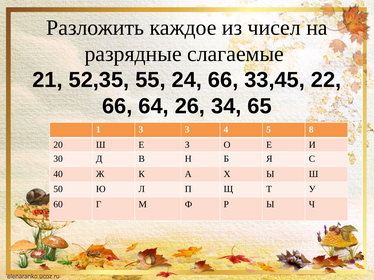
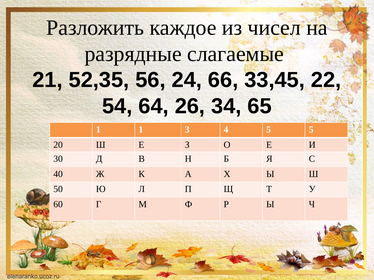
55: 55 -> 56 (150, 80)
66: 66 -> 54 (117, 106)
1 3: 3 -> 1 (141, 130)
5 8: 8 -> 5 (311, 130)
